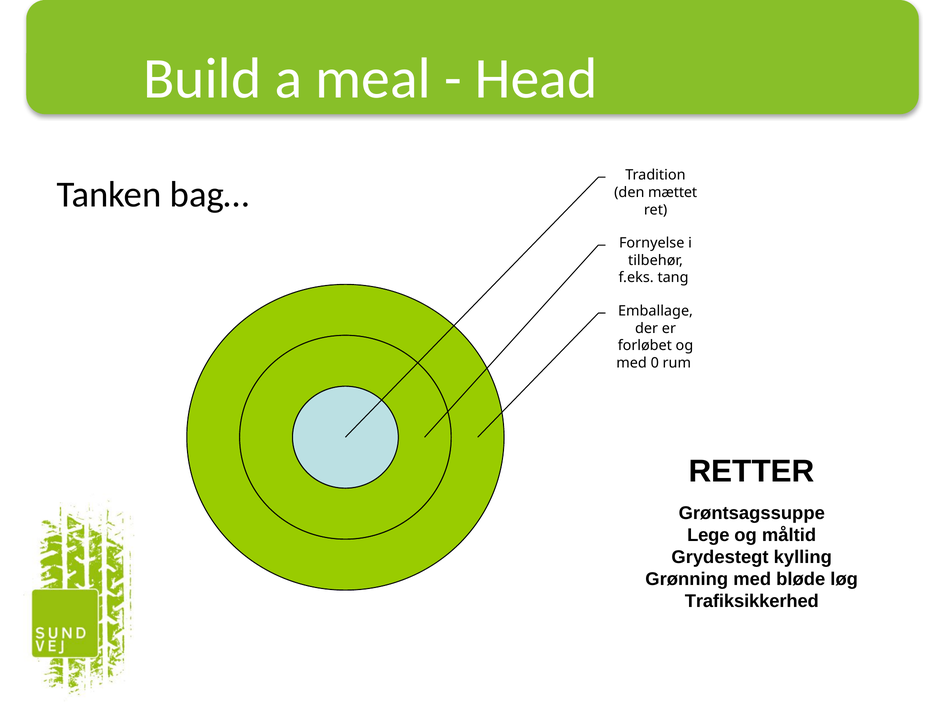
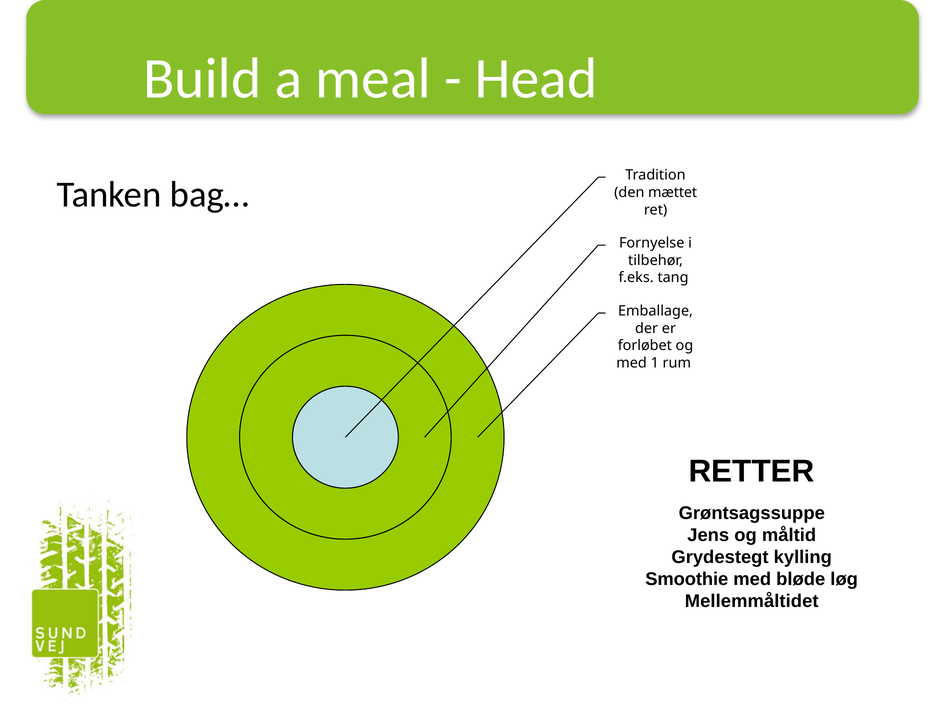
0: 0 -> 1 (655, 363)
Lege: Lege -> Jens (708, 535)
Grønning: Grønning -> Smoothie (687, 579)
Trafiksikkerhed: Trafiksikkerhed -> Mellemmåltidet (752, 601)
